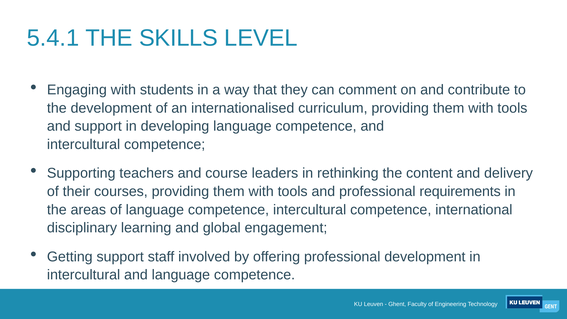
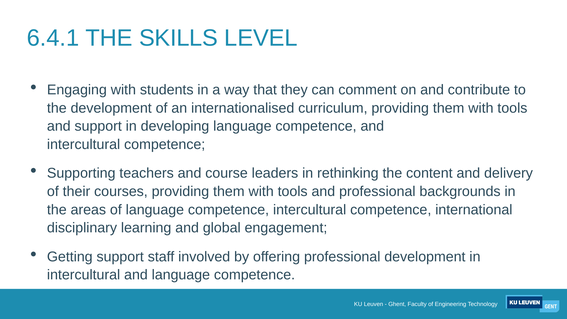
5.4.1: 5.4.1 -> 6.4.1 (53, 38)
requirements: requirements -> backgrounds (460, 191)
